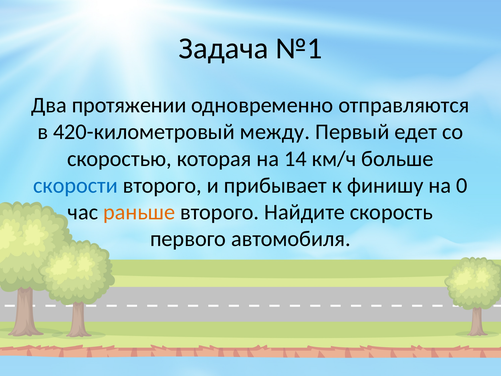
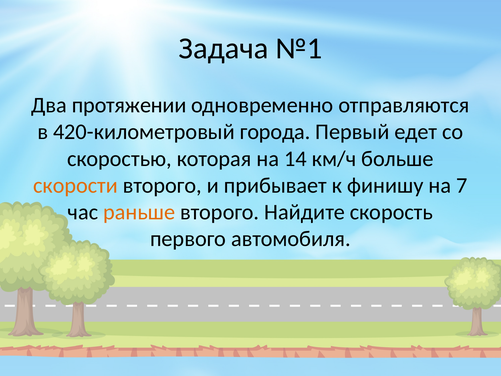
между: между -> города (275, 132)
скорости colour: blue -> orange (75, 185)
0: 0 -> 7 (462, 185)
